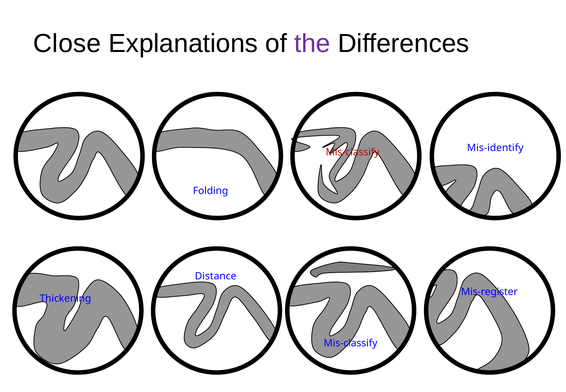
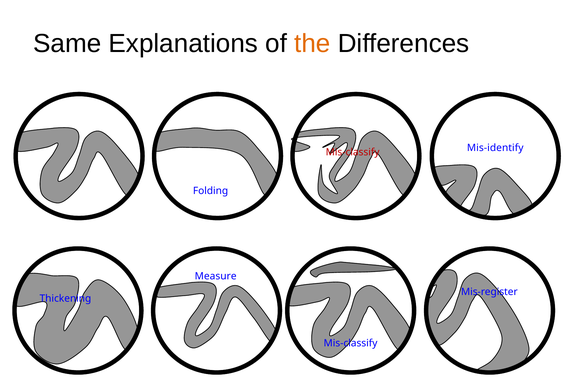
Close: Close -> Same (67, 44)
the colour: purple -> orange (312, 44)
Distance: Distance -> Measure (216, 276)
